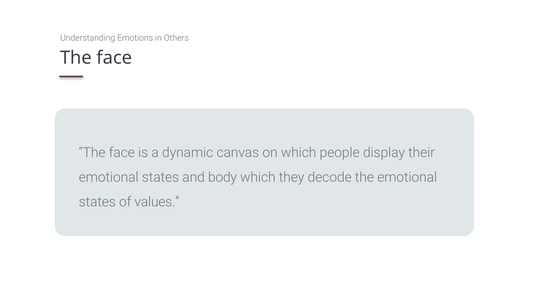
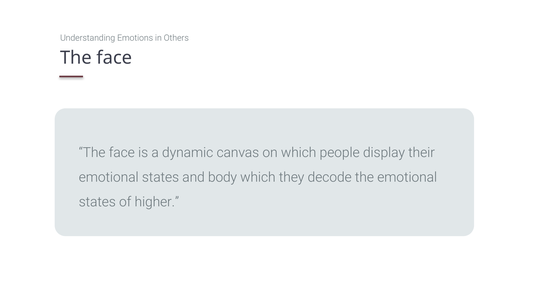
values: values -> higher (157, 202)
